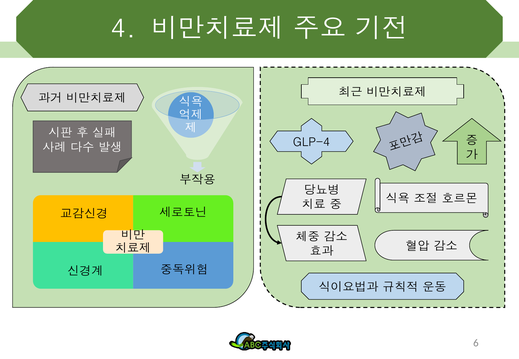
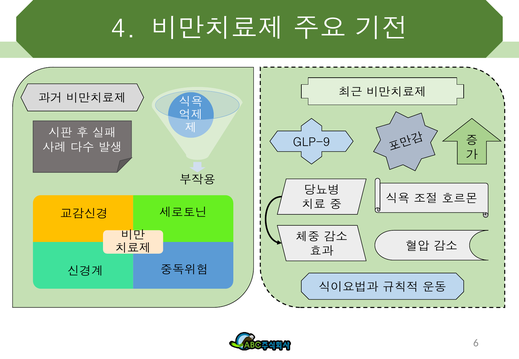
GLP-4: GLP-4 -> GLP-9 (311, 142)
